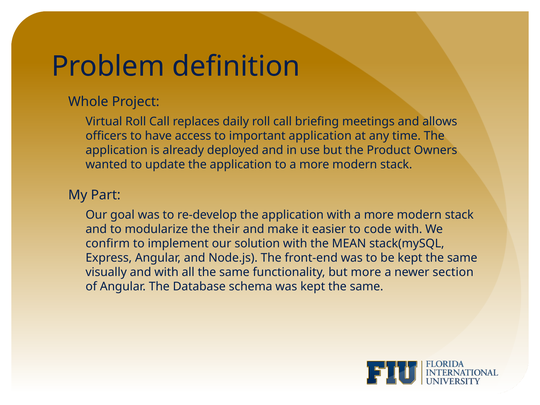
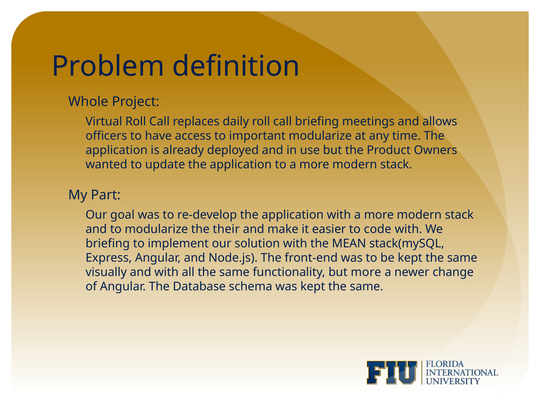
important application: application -> modularize (320, 136)
confirm: confirm -> briefing (108, 244)
section: section -> change (453, 272)
